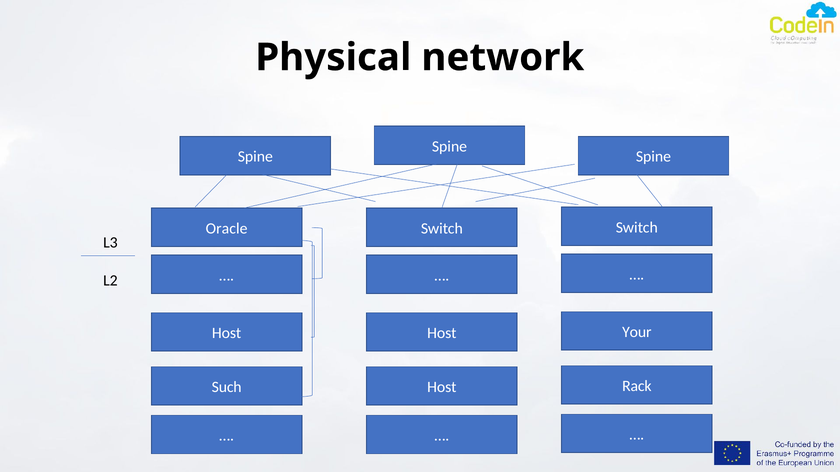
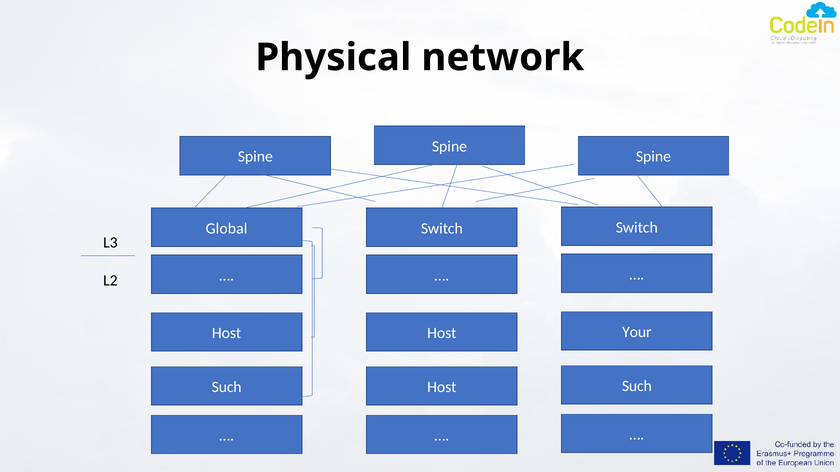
Oracle: Oracle -> Global (227, 229)
Rack: Rack -> Such (637, 386)
